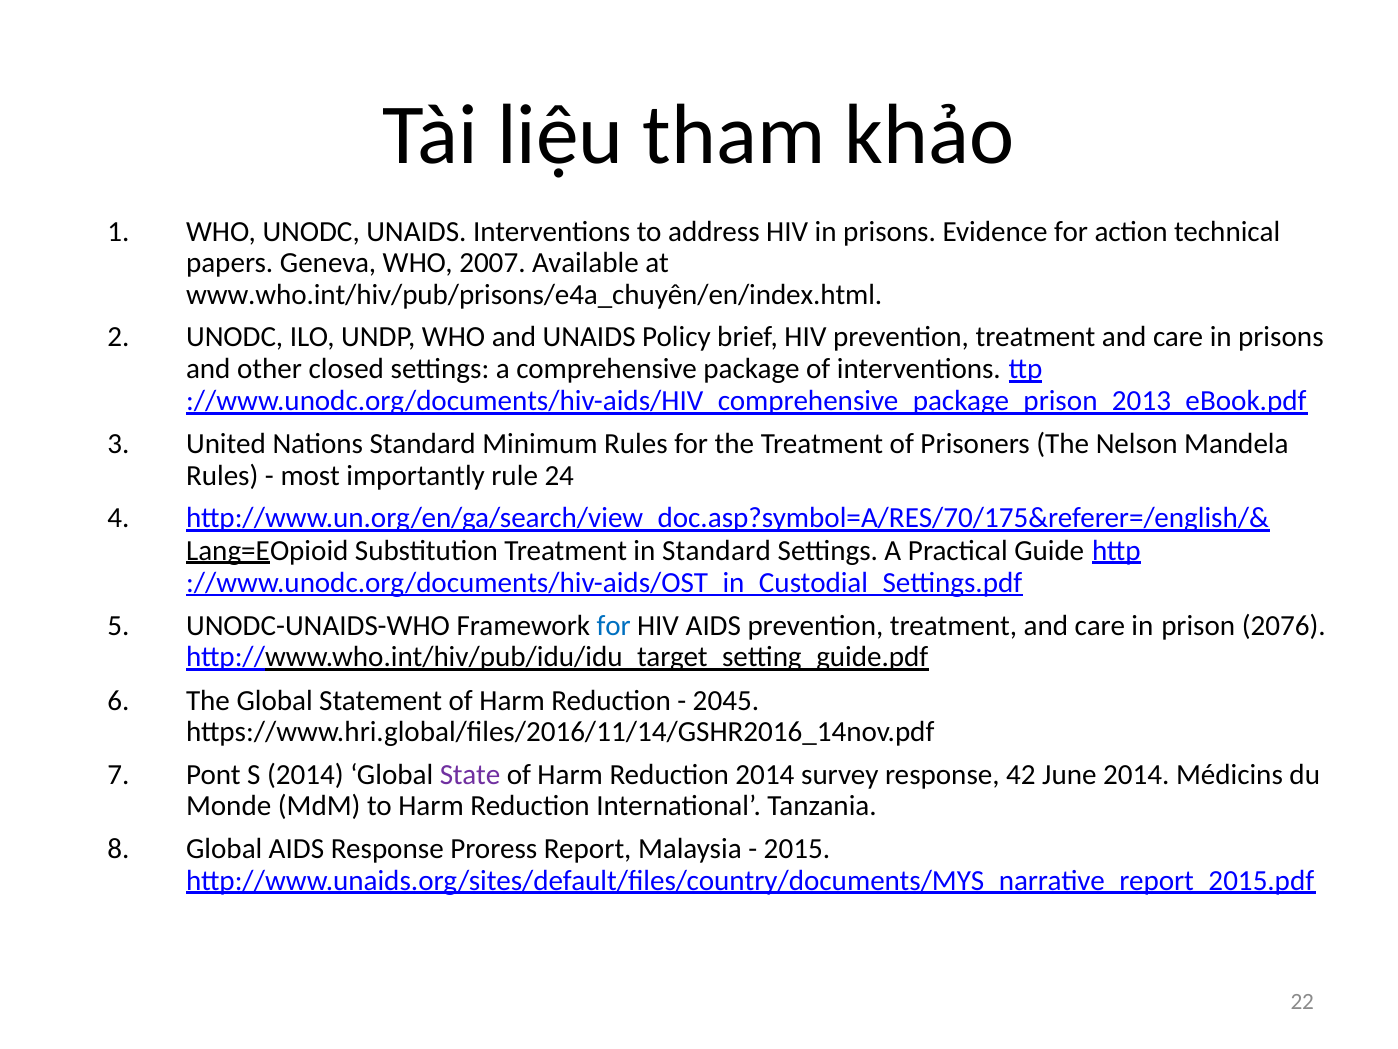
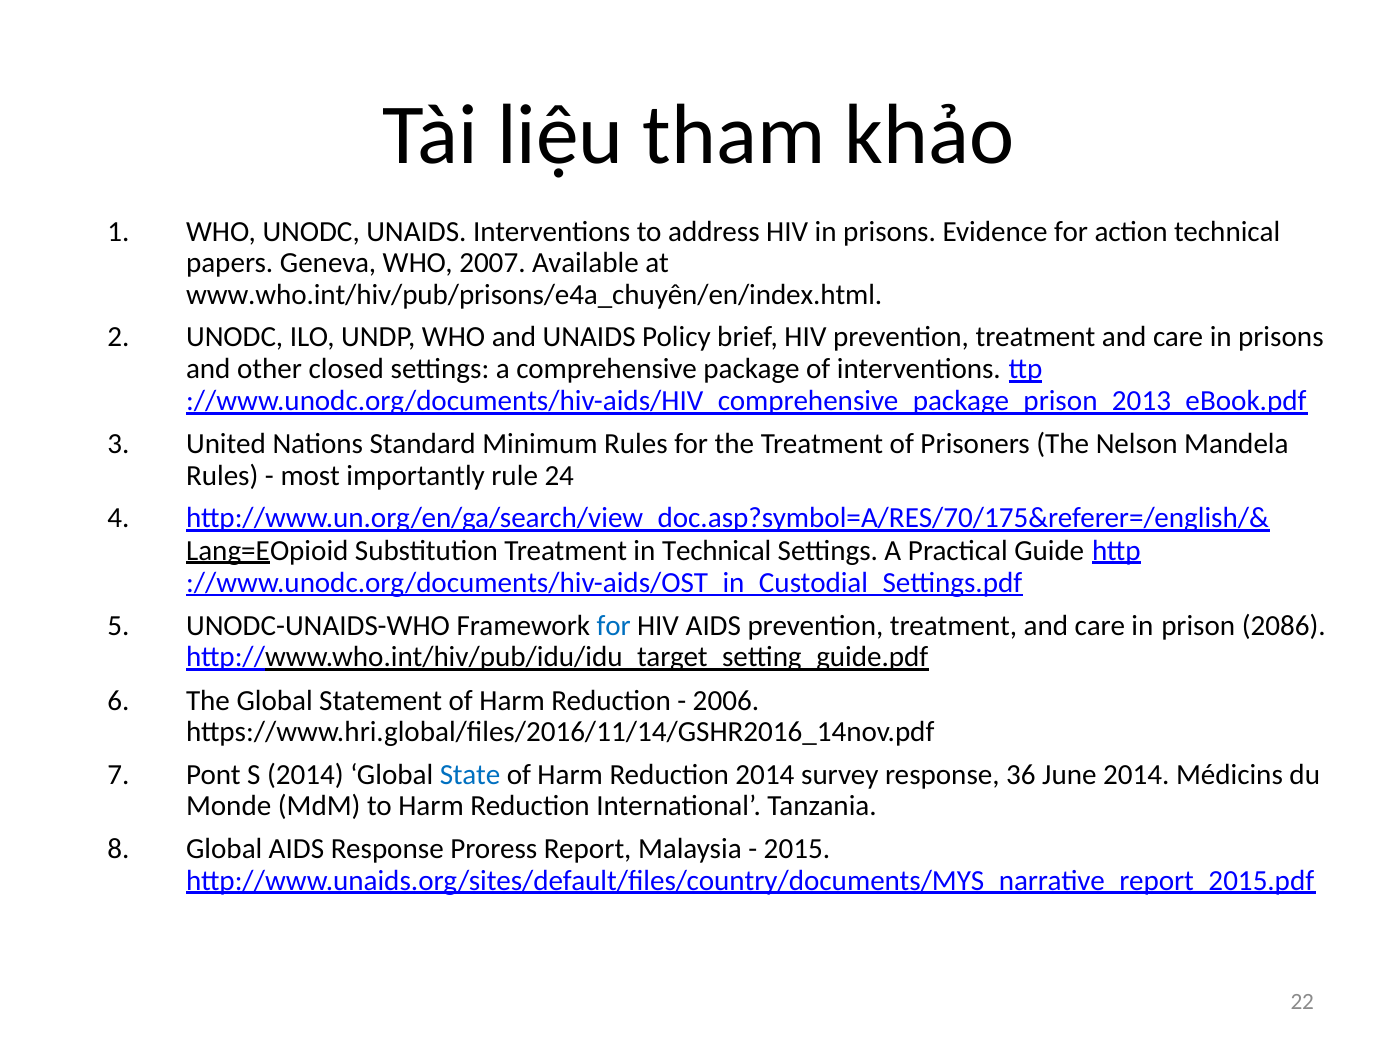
in Standard: Standard -> Technical (717, 550)
2076: 2076 -> 2086 (1284, 625)
2045: 2045 -> 2006 (726, 700)
State colour: purple -> blue (470, 774)
42: 42 -> 36 (1021, 774)
